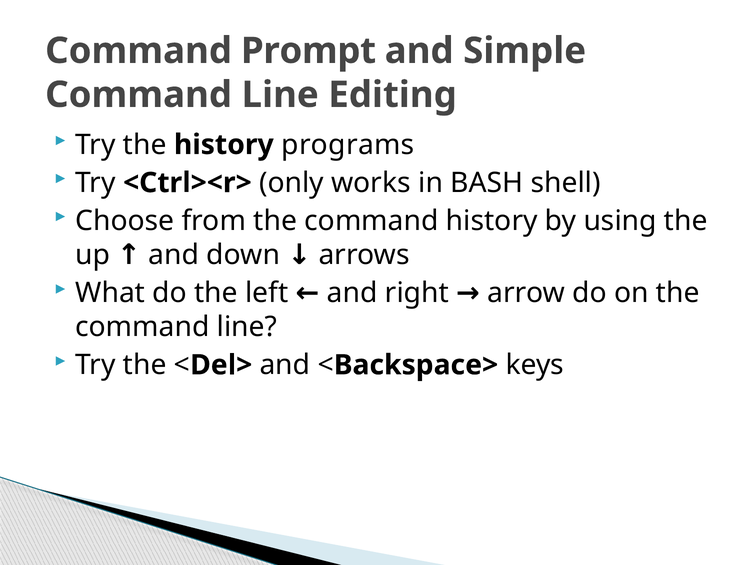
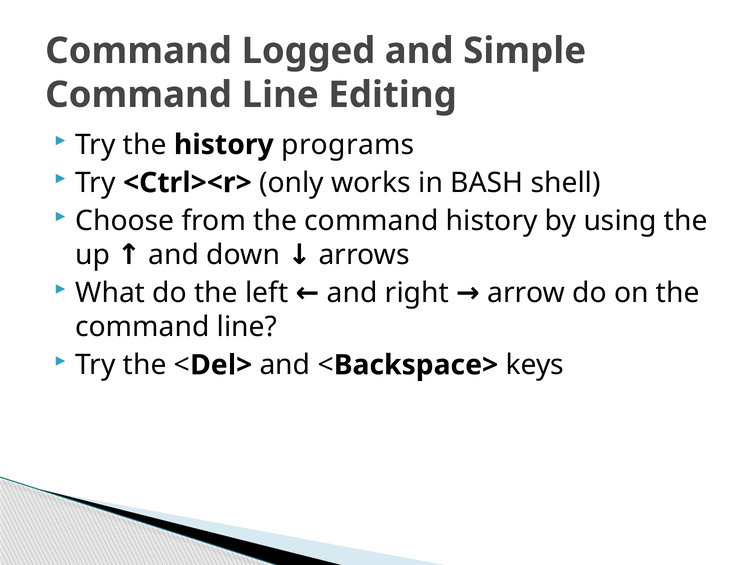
Prompt: Prompt -> Logged (308, 51)
